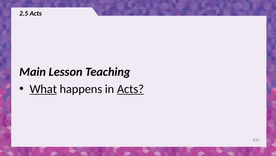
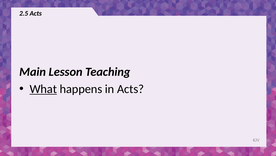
Acts underline: present -> none (130, 89)
